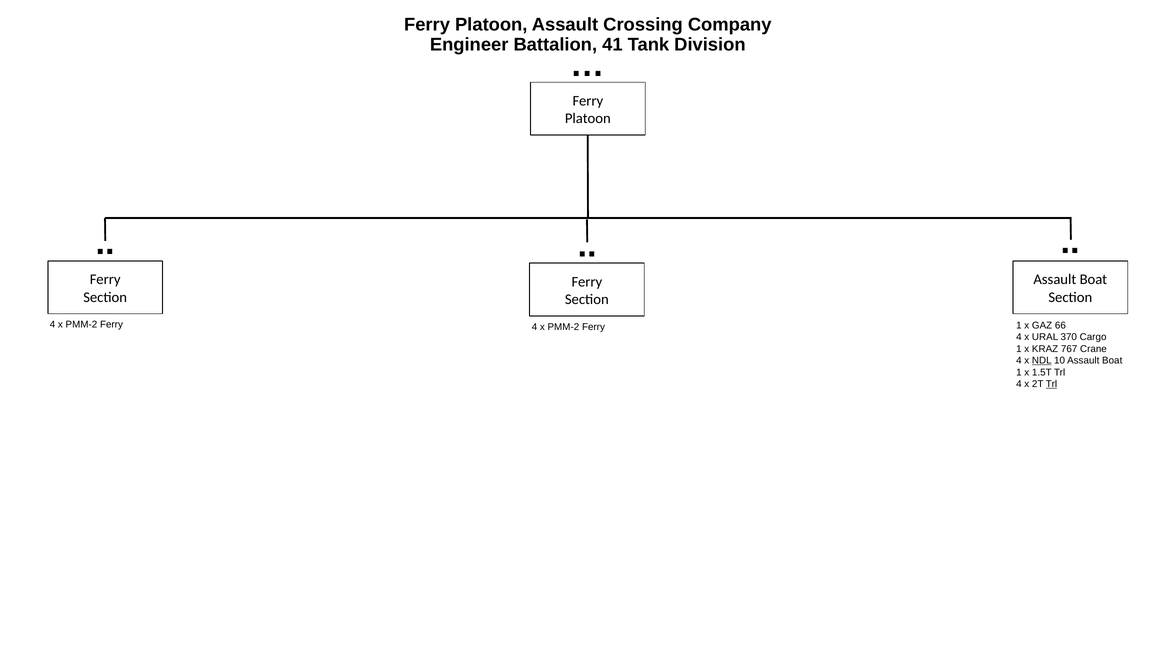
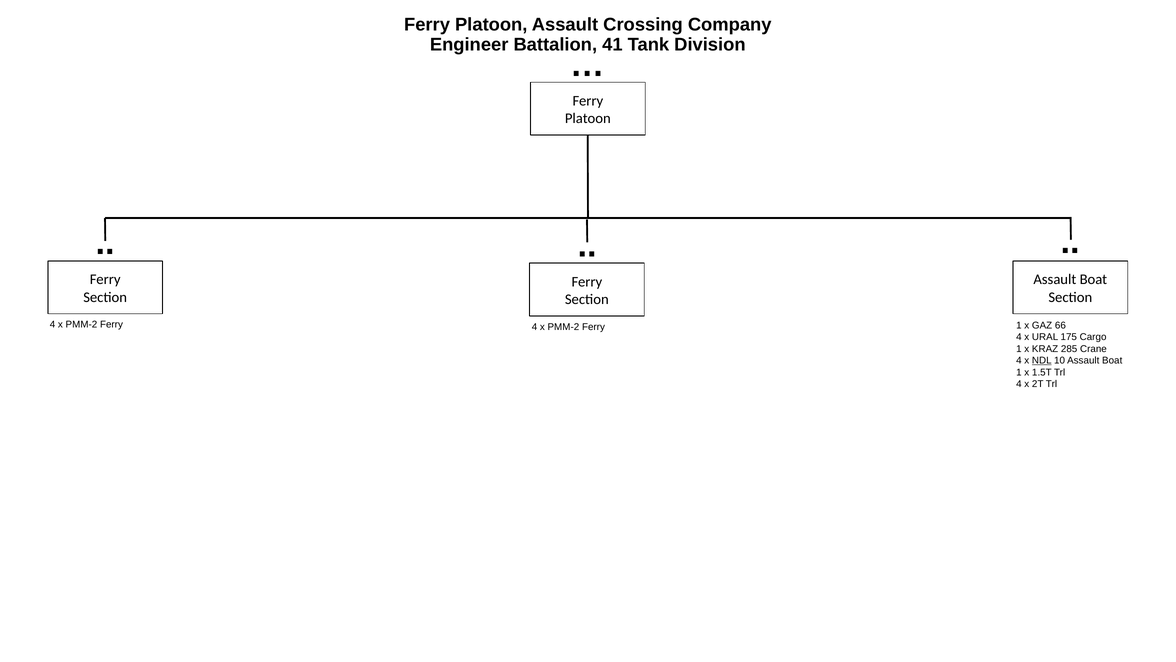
370: 370 -> 175 (1069, 337)
767: 767 -> 285 (1069, 349)
Trl underline: present -> none (1051, 384)
